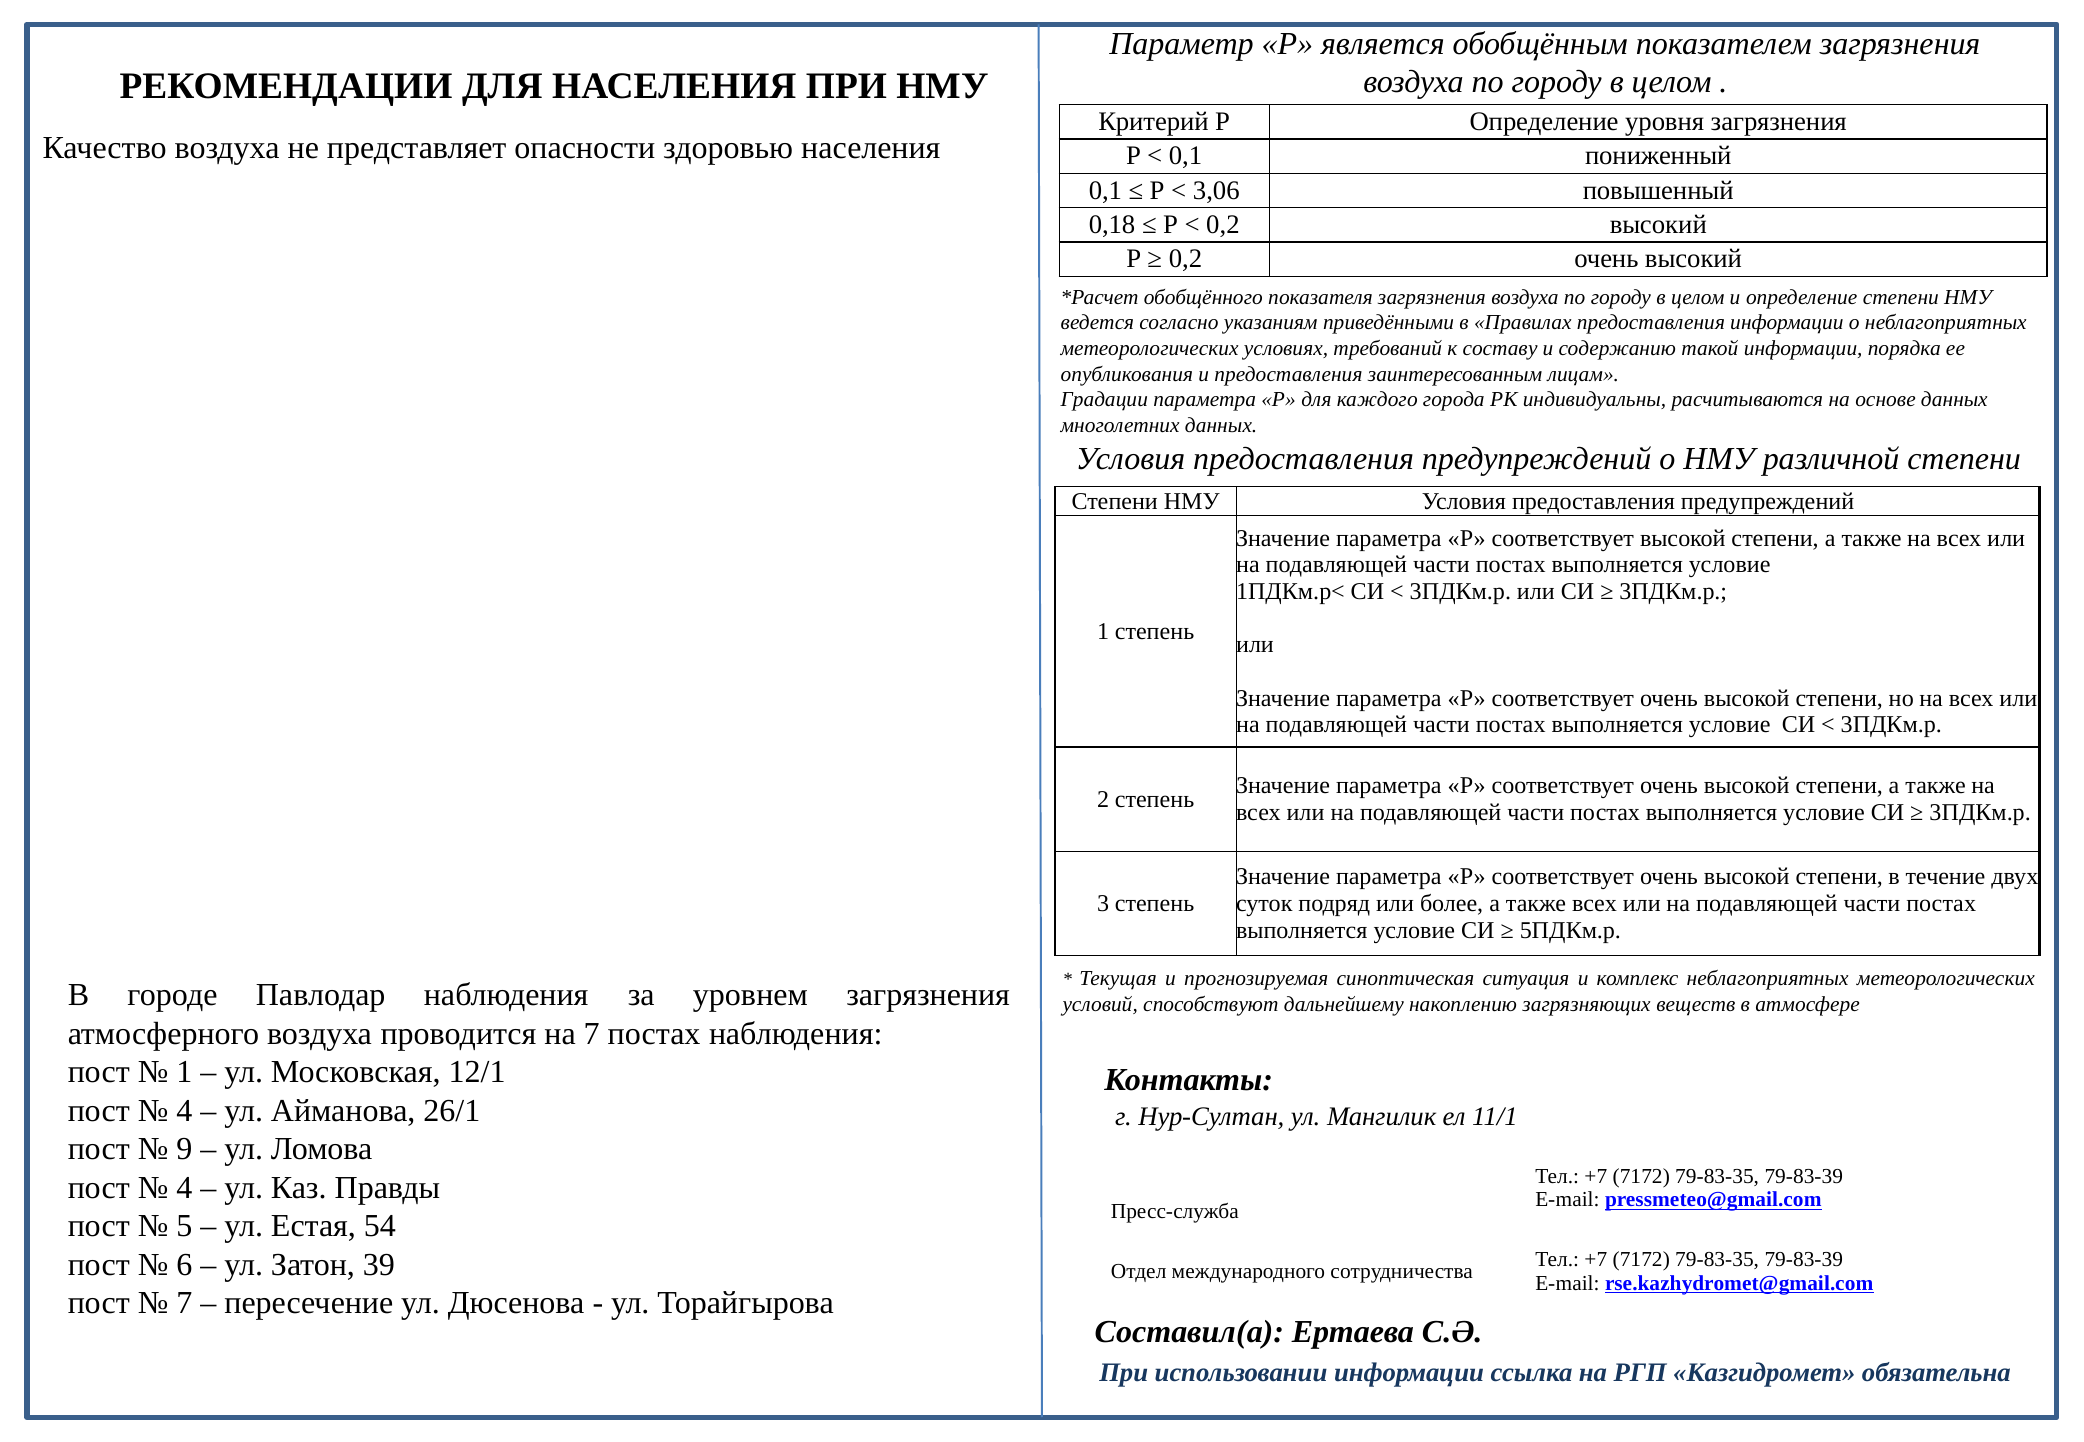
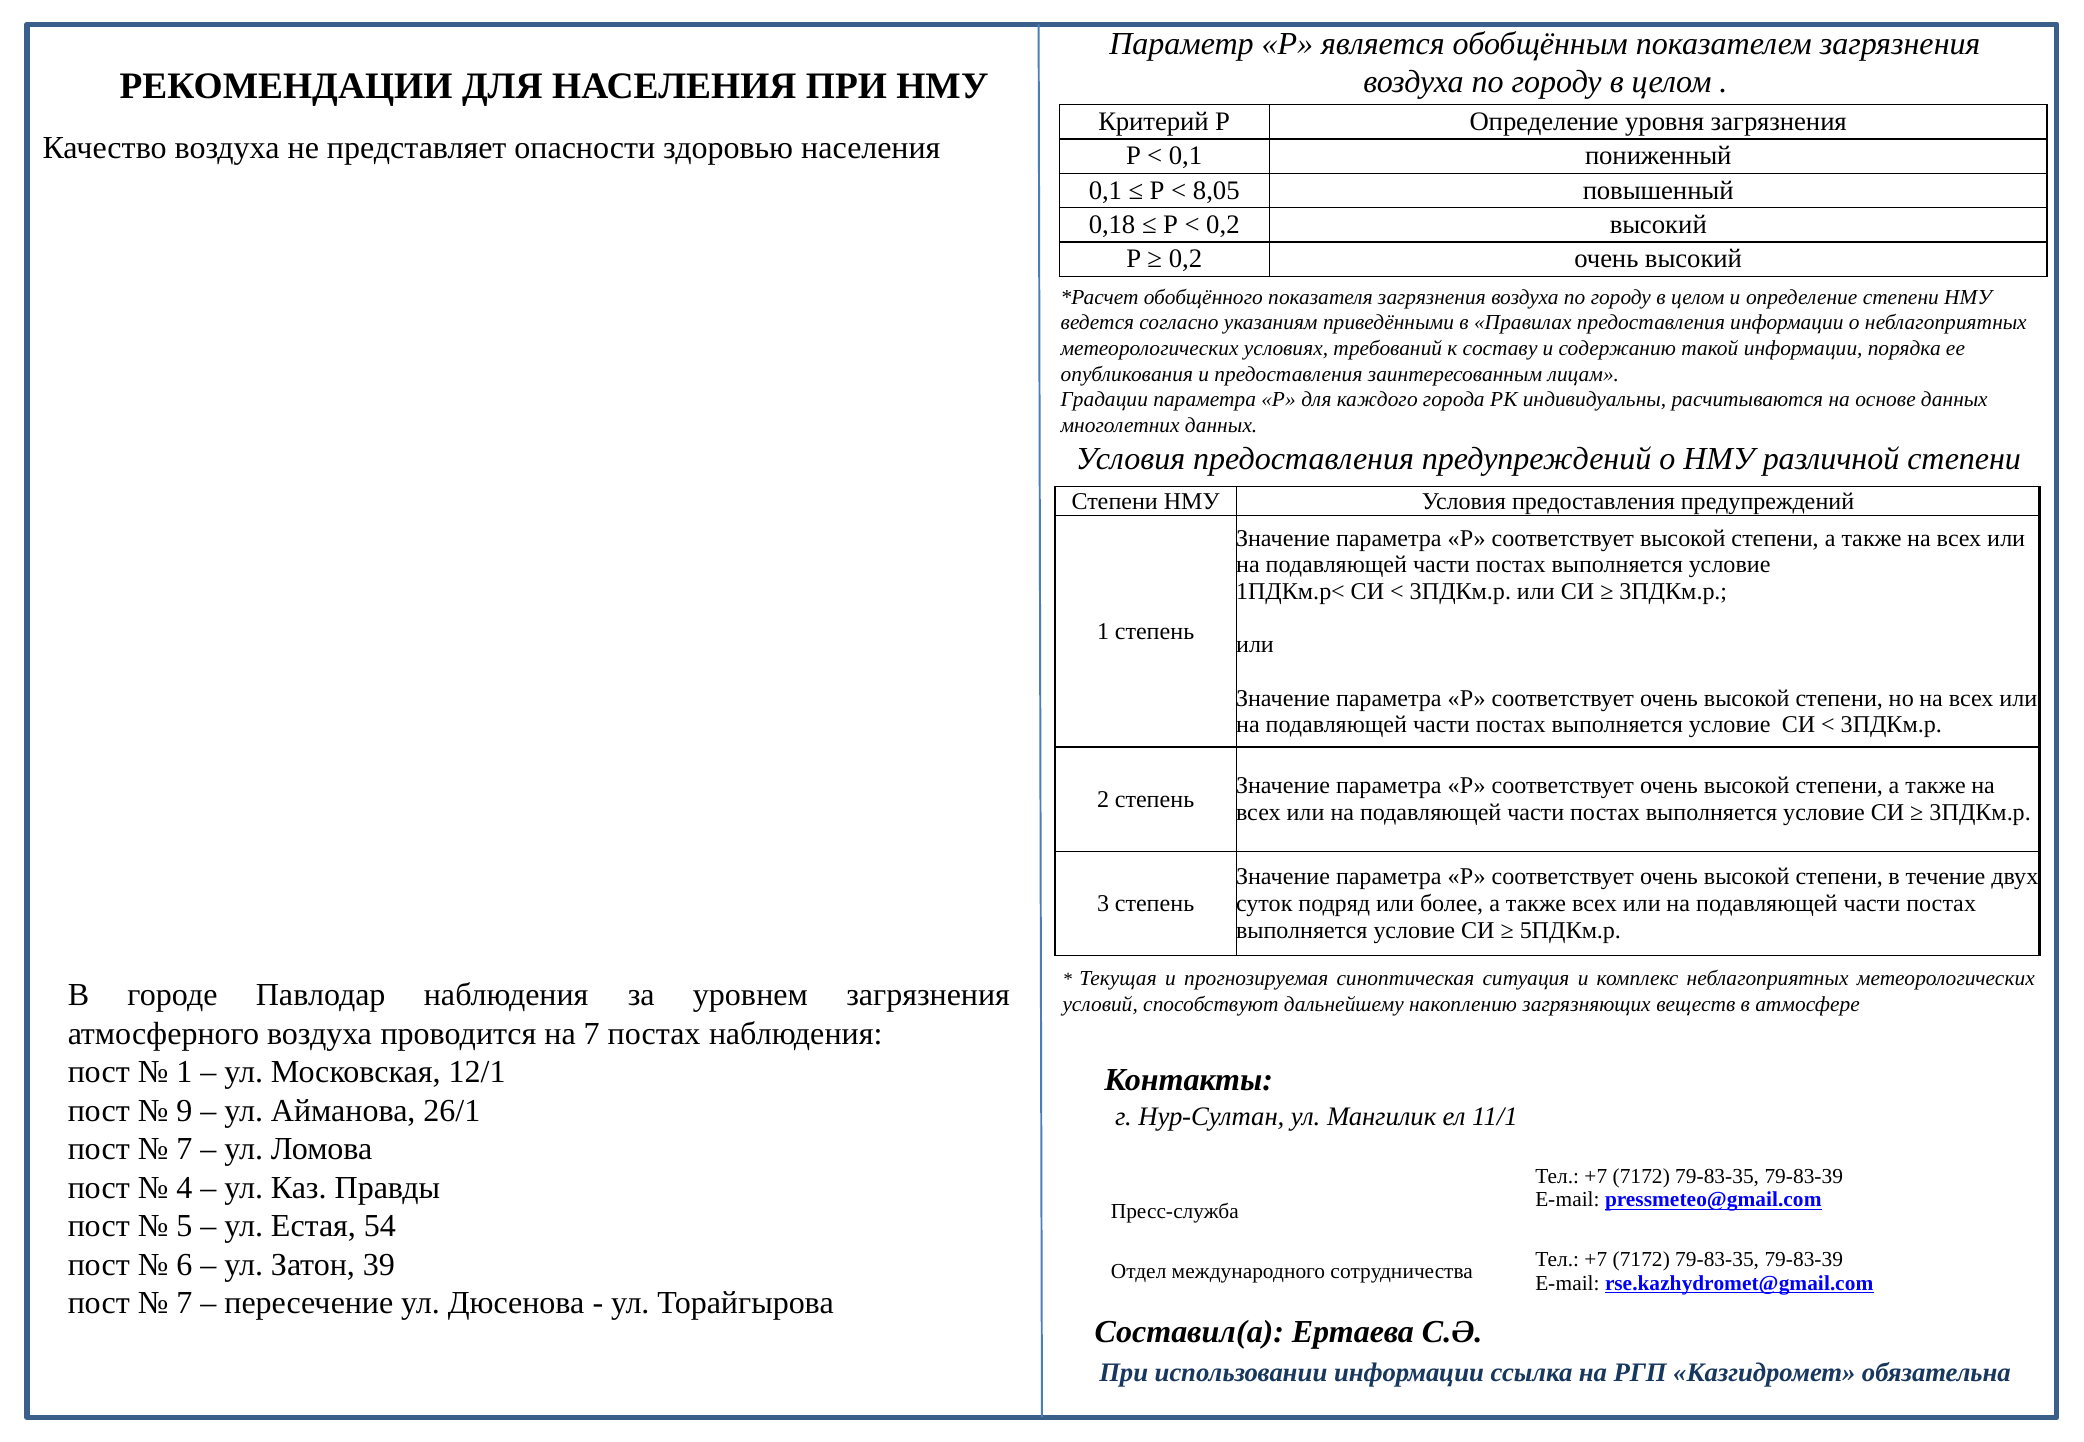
3,06: 3,06 -> 8,05 (1216, 190)
4: 4 -> 9 (184, 1111)
9: 9 -> 7 (184, 1150)
